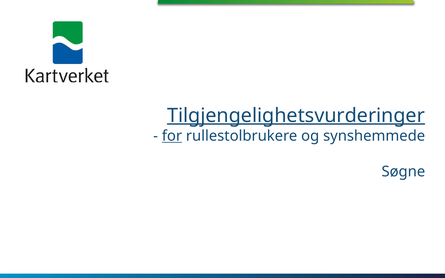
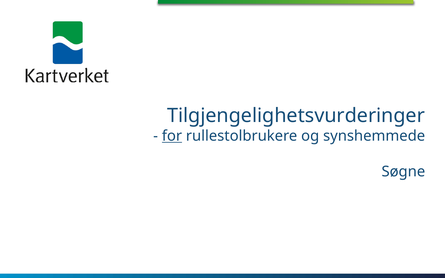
Tilgjengelighetsvurderinger underline: present -> none (296, 116)
